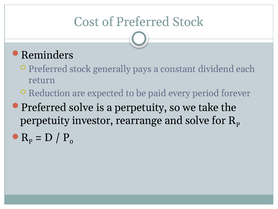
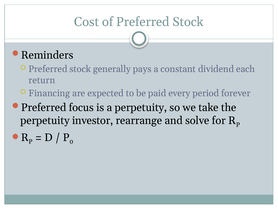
Reduction: Reduction -> Financing (49, 93)
Preferred solve: solve -> focus (81, 107)
